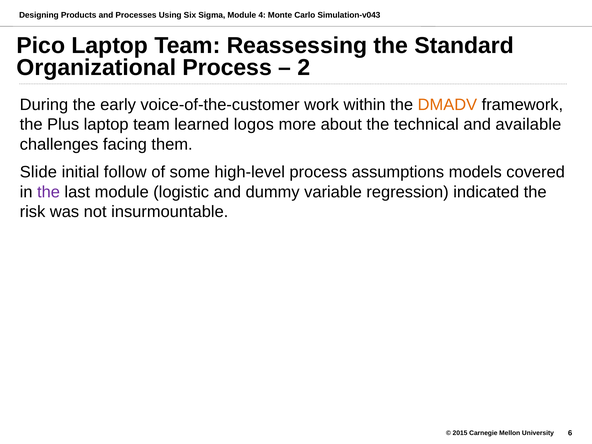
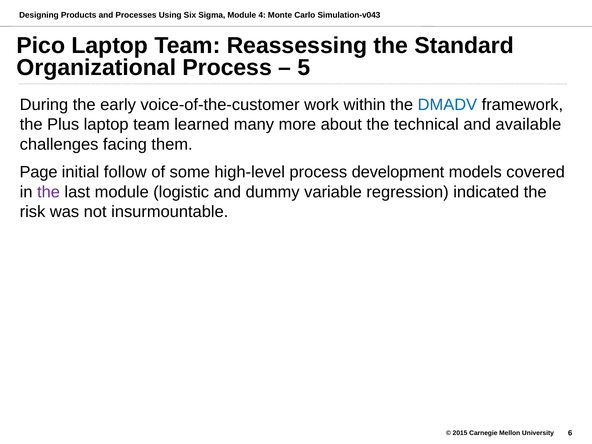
2: 2 -> 5 (304, 68)
DMADV colour: orange -> blue (447, 105)
logos: logos -> many (254, 125)
Slide: Slide -> Page (39, 172)
assumptions: assumptions -> development (398, 172)
